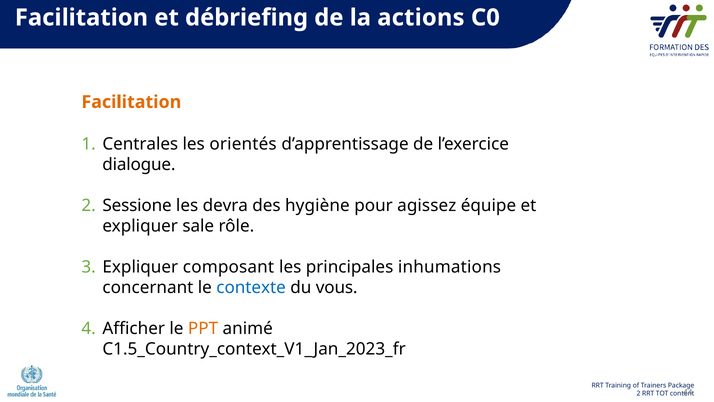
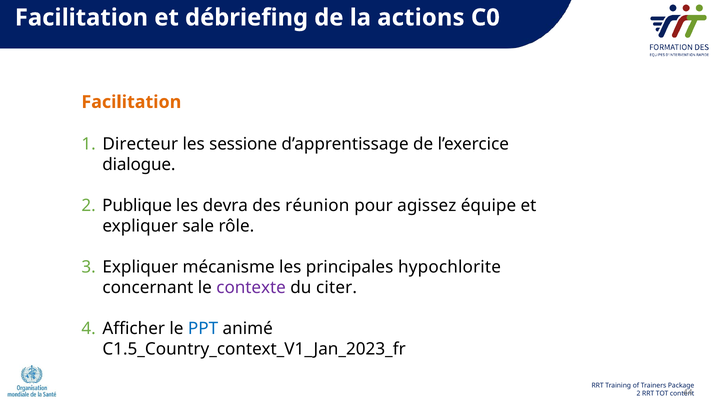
Centrales: Centrales -> Directeur (140, 144)
orientés: orientés -> sessione (243, 144)
Sessione: Sessione -> Publique (137, 205)
hygiène: hygiène -> réunion (317, 205)
composant: composant -> mécanisme (229, 267)
inhumations: inhumations -> hypochlorite (450, 267)
contexte colour: blue -> purple (251, 287)
vous: vous -> citer (337, 287)
PPT colour: orange -> blue (203, 328)
